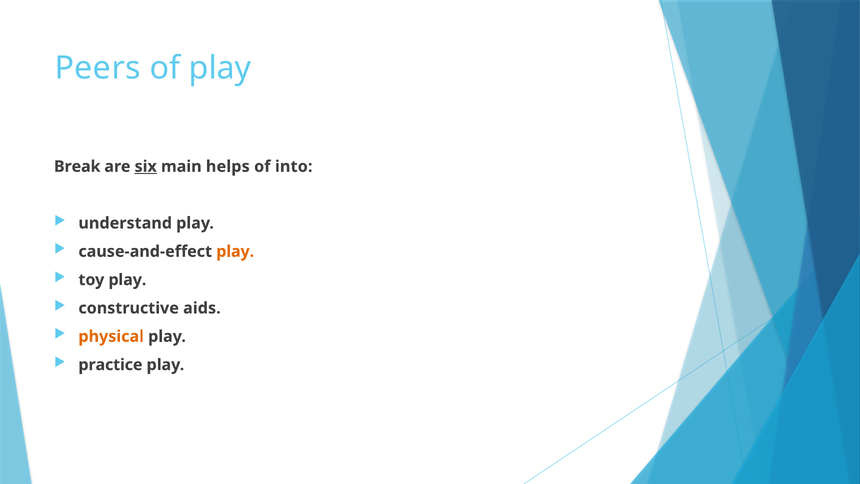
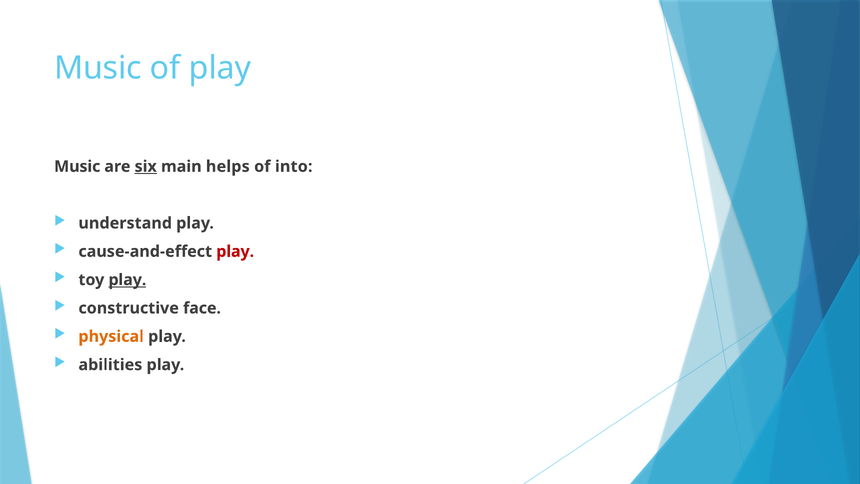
Peers: Peers -> Music (98, 68)
Break: Break -> Music (77, 166)
play colour: orange -> red (235, 251)
play underline: none -> present (127, 280)
aids: aids -> face (202, 308)
practice: practice -> abilities (110, 365)
